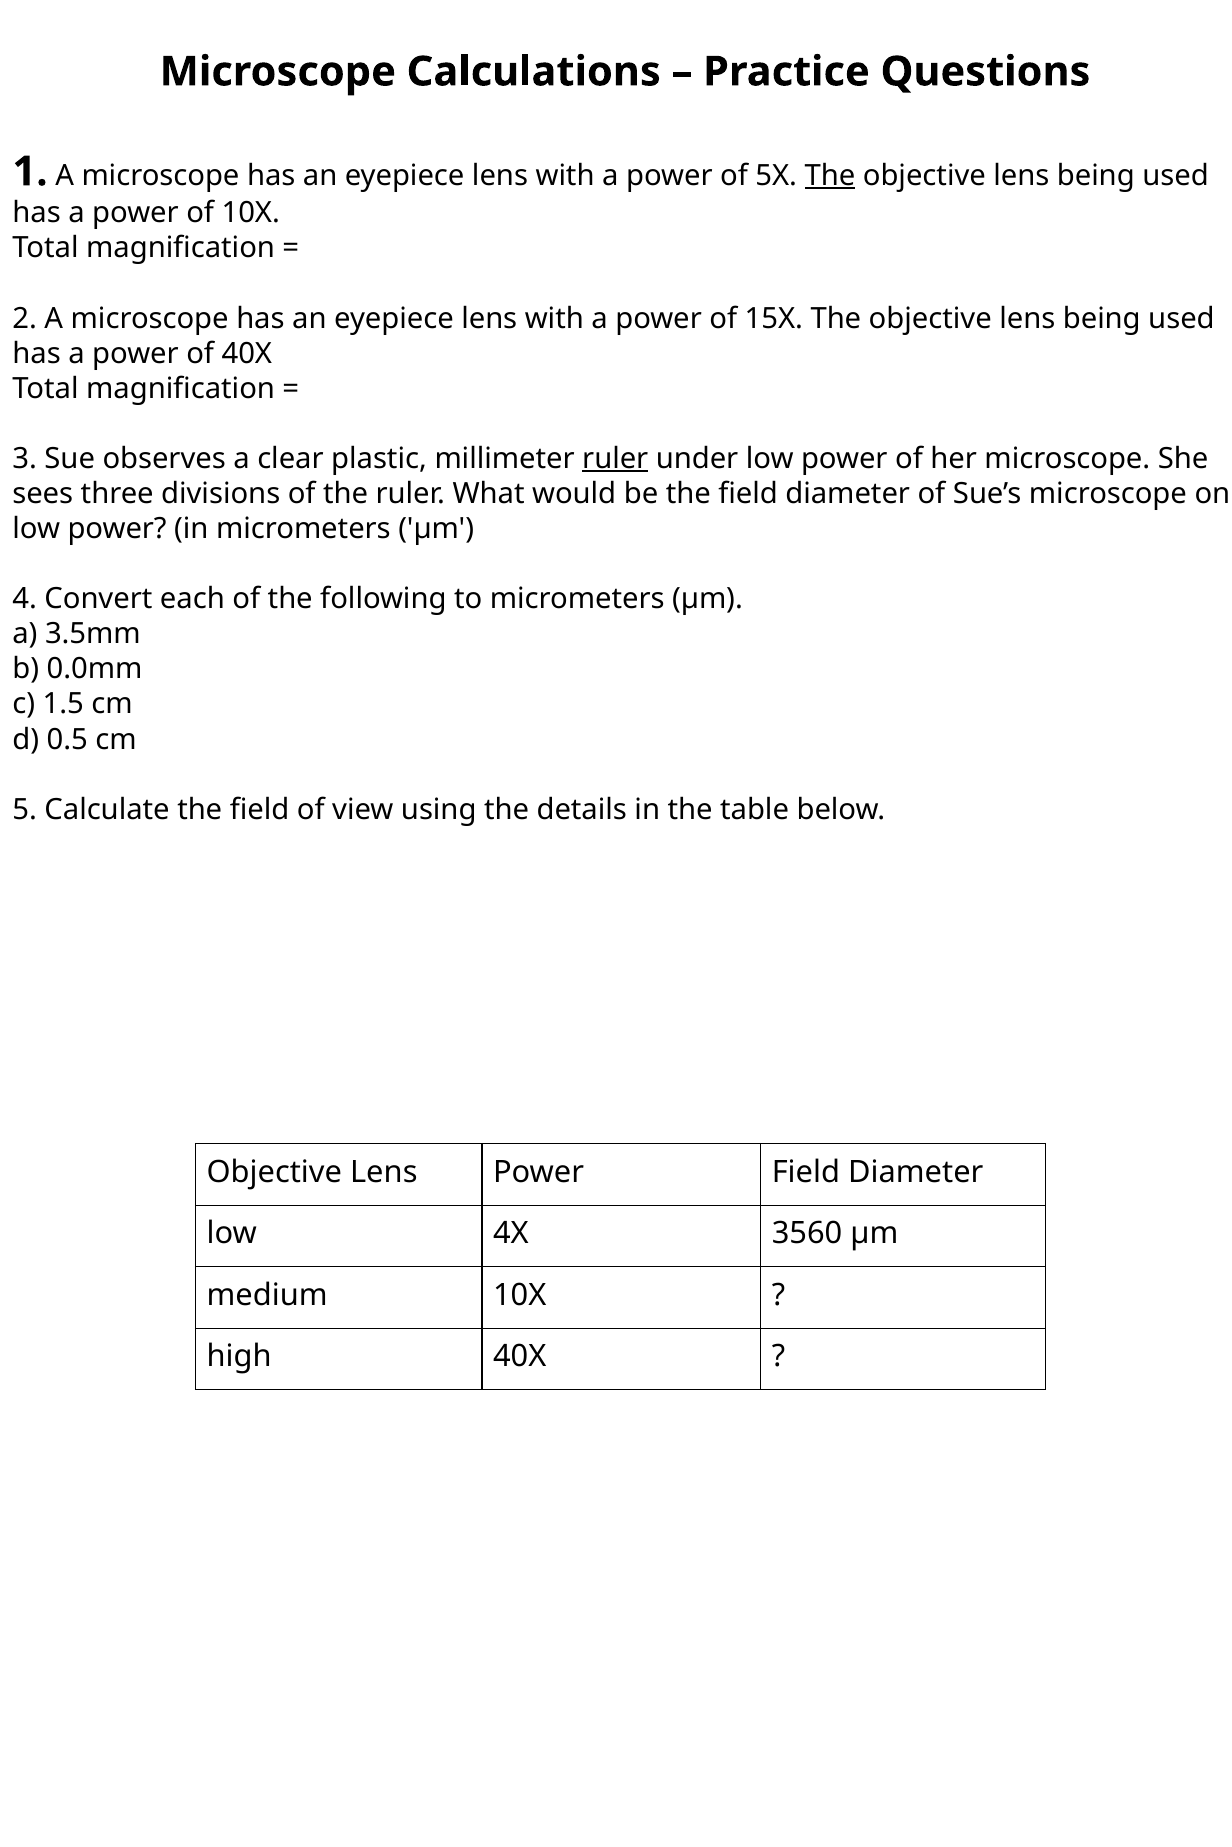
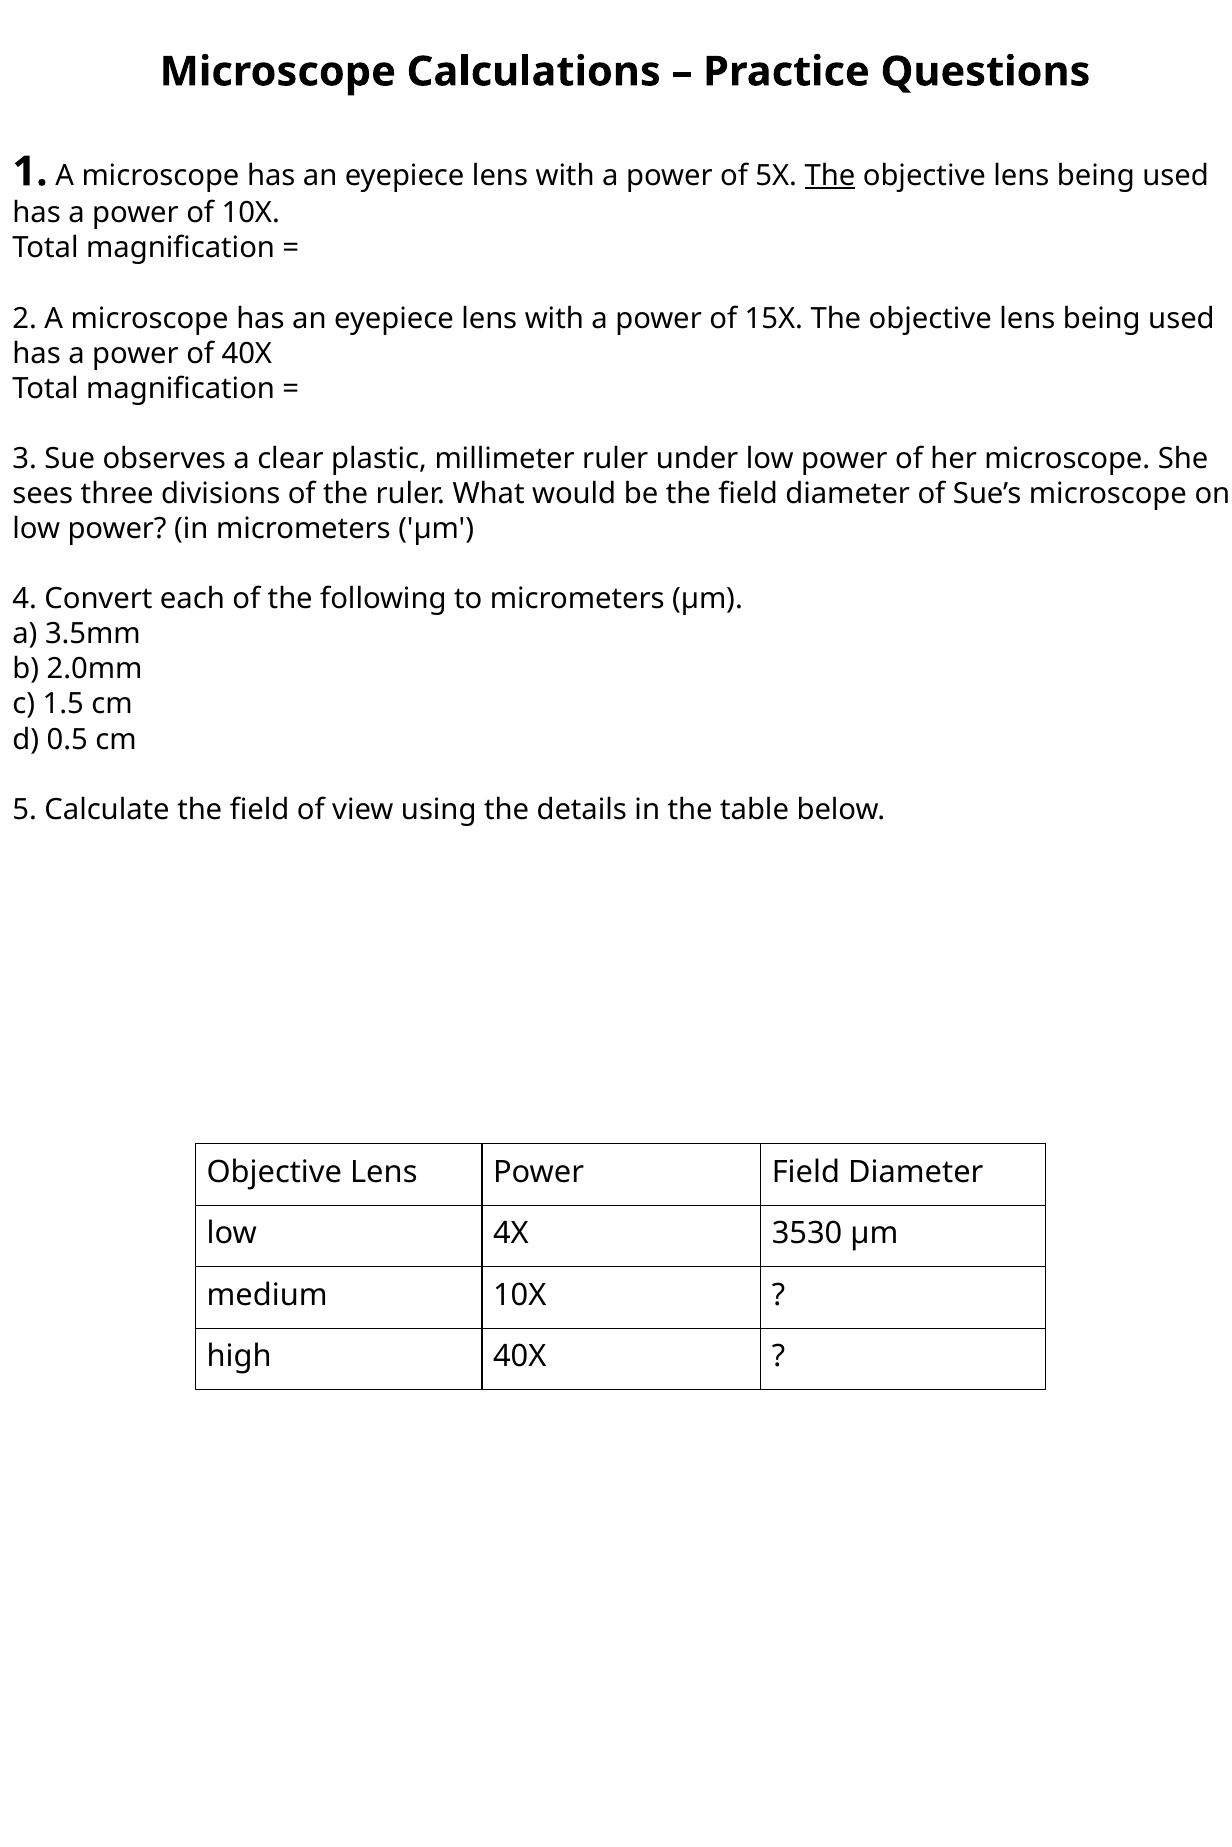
ruler underline: present -> none (615, 459)
0.0mm: 0.0mm -> 2.0mm (95, 670)
3560: 3560 -> 3530 (807, 1234)
